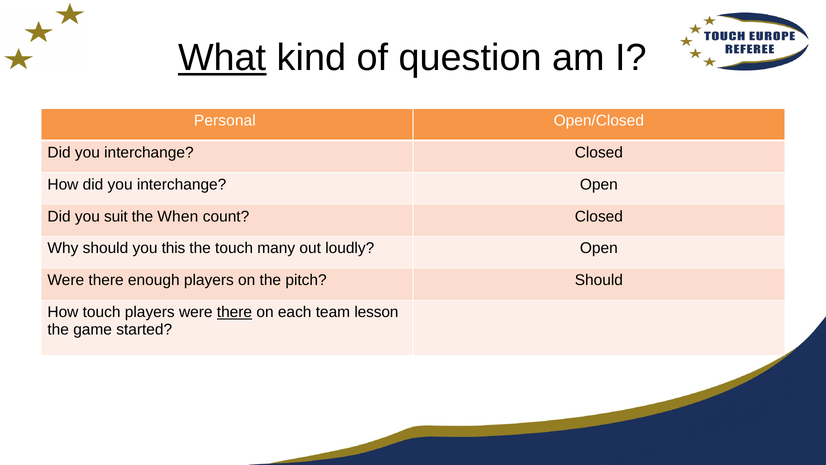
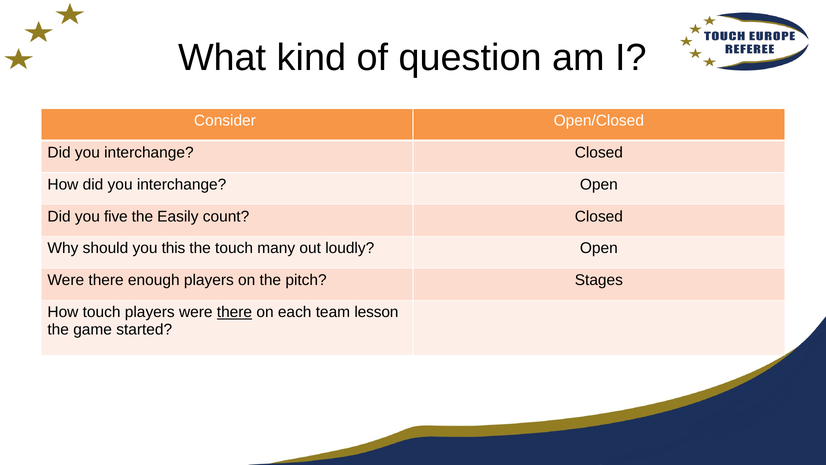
What underline: present -> none (222, 58)
Personal: Personal -> Consider (225, 120)
suit: suit -> five (116, 216)
When: When -> Easily (178, 216)
pitch Should: Should -> Stages (599, 280)
